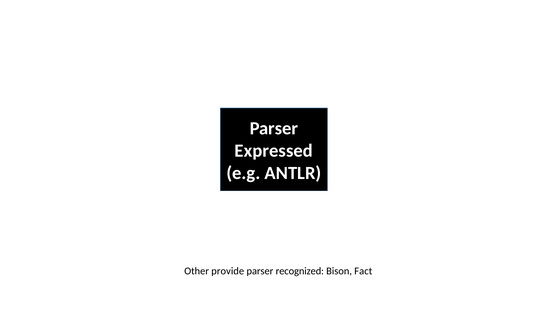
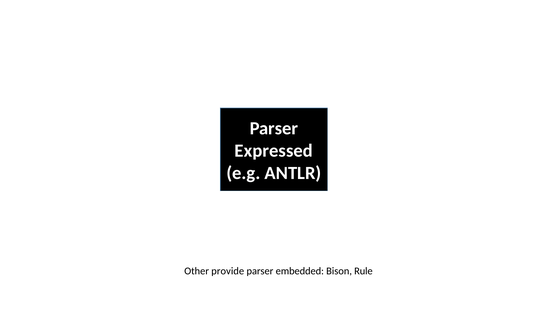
recognized: recognized -> embedded (300, 271)
Fact: Fact -> Rule (363, 271)
